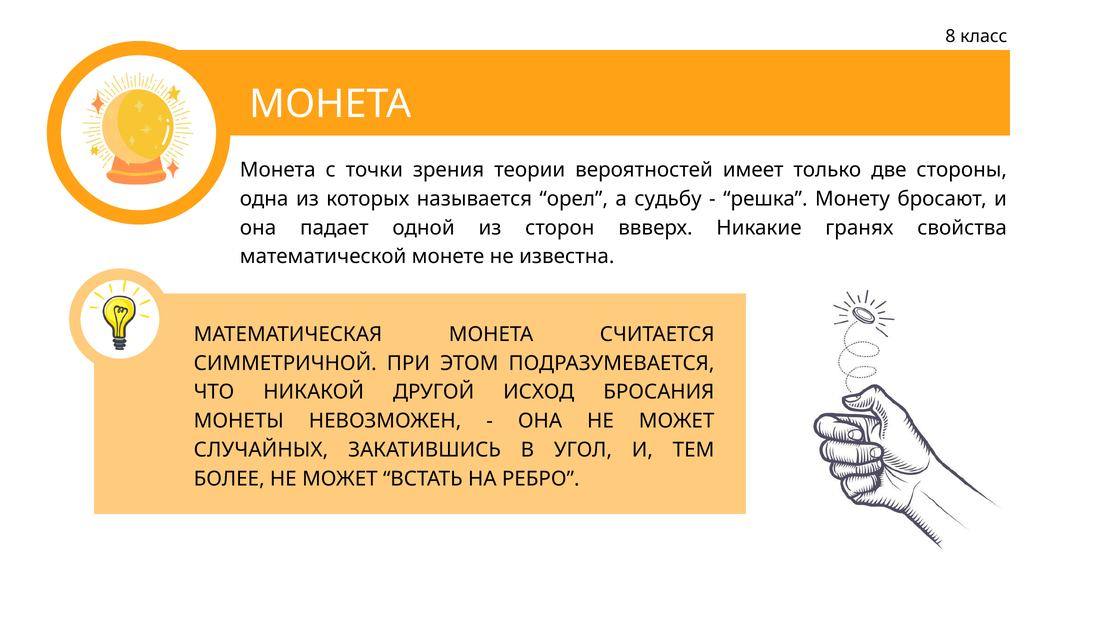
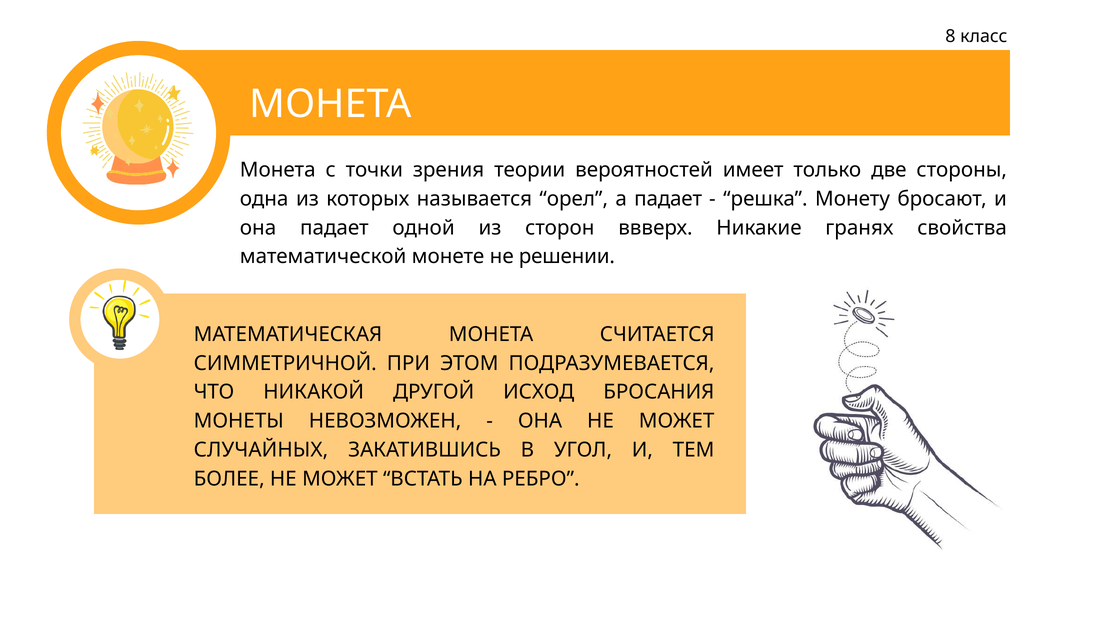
а судьбу: судьбу -> падает (668, 199)
известна: известна -> решении (567, 256)
